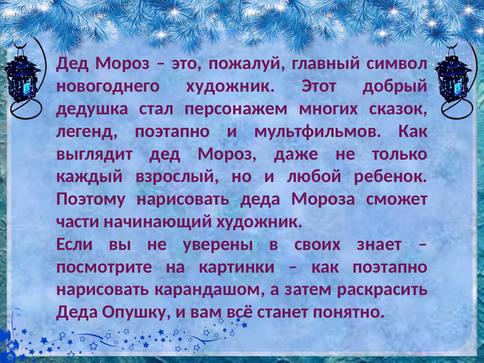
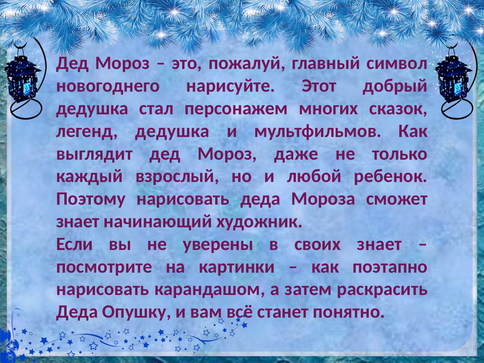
новогоднего художник: художник -> нарисуйте (231, 86)
легенд поэтапно: поэтапно -> дедушка (172, 131)
части: части -> знает (78, 221)
